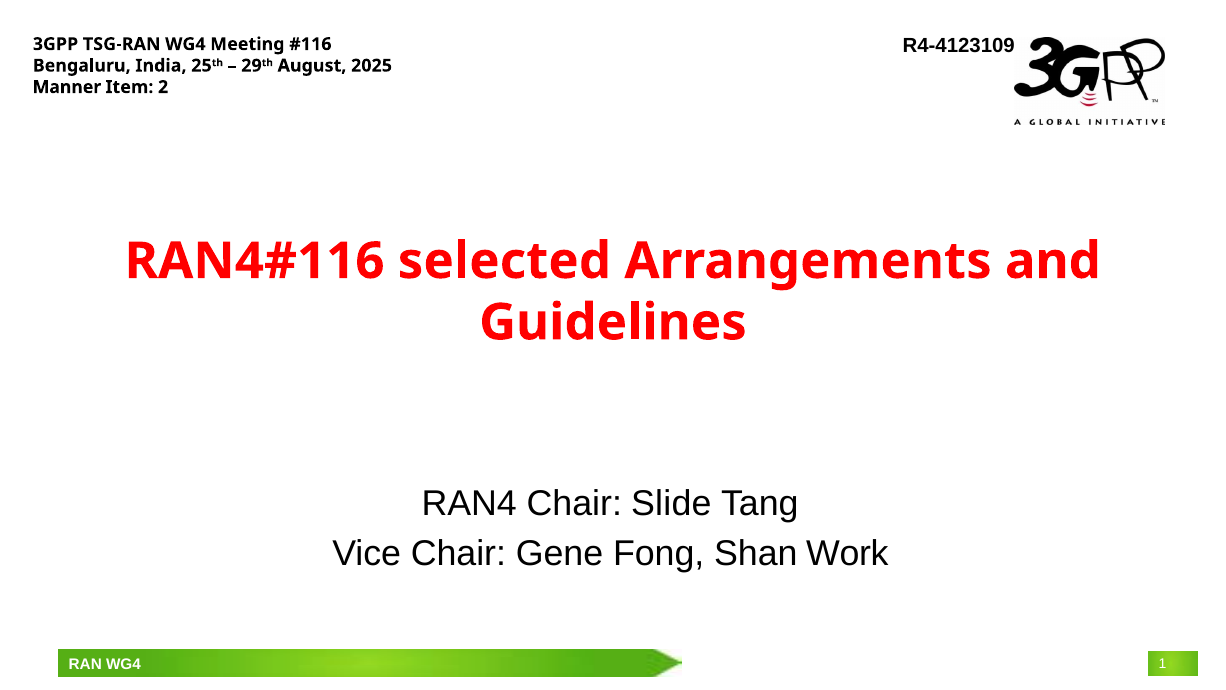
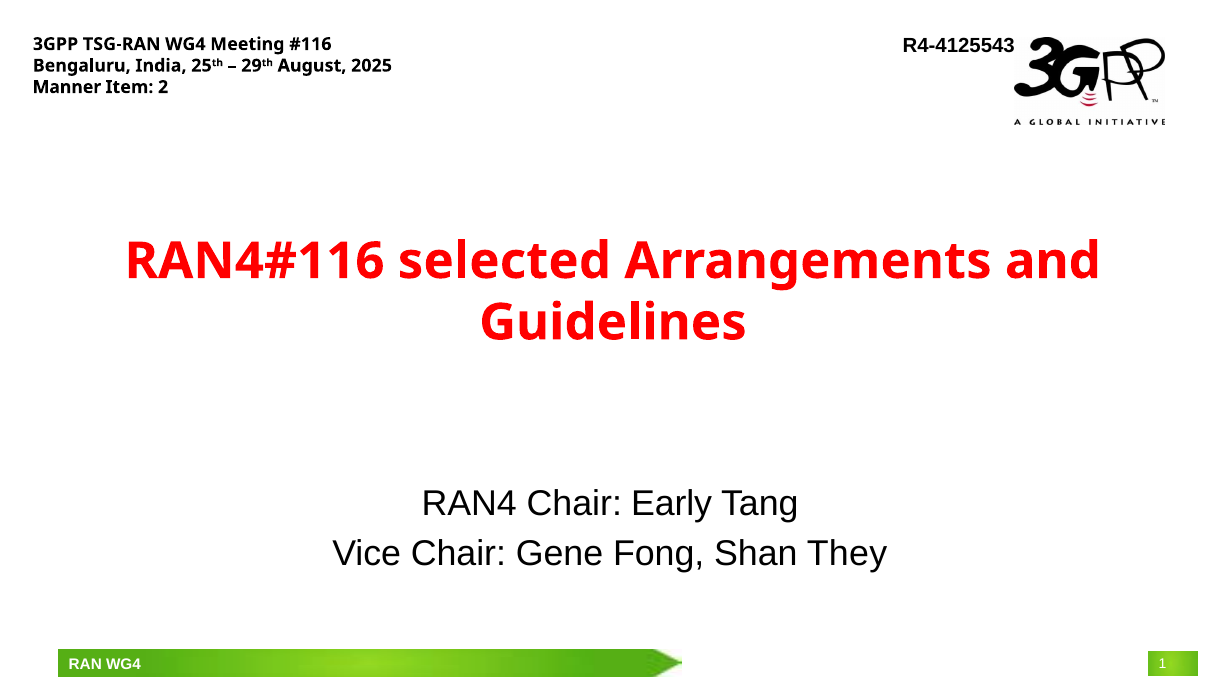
R4-4123109: R4-4123109 -> R4-4125543 (959, 46)
Slide: Slide -> Early (672, 503)
Work: Work -> They (847, 553)
